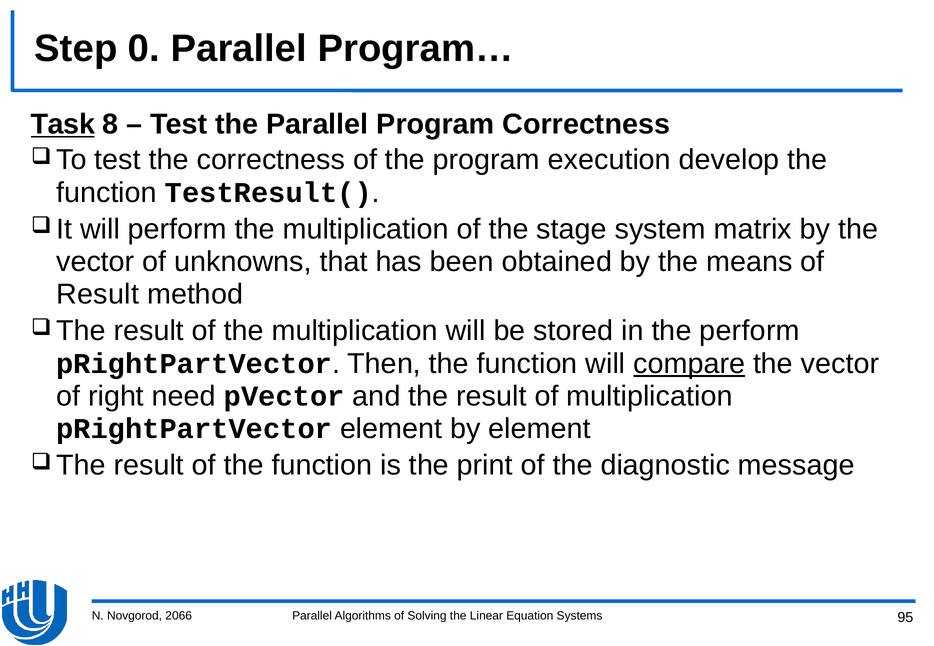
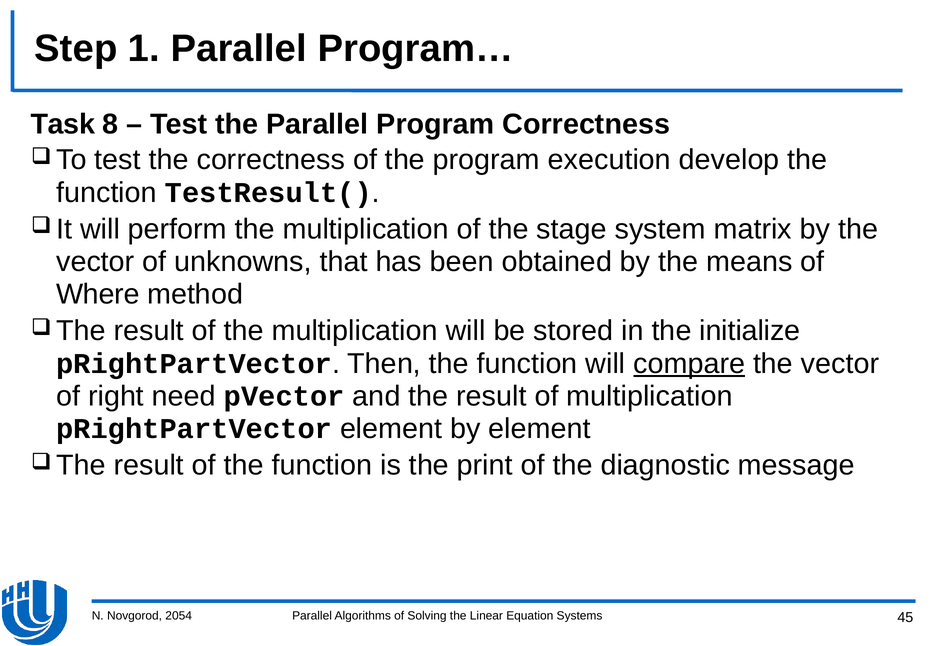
0: 0 -> 1 (144, 49)
Task underline: present -> none (63, 125)
Result: Result -> Where (98, 295)
the perform: perform -> initialize (750, 331)
2066: 2066 -> 2054 (179, 617)
95: 95 -> 45 (905, 618)
